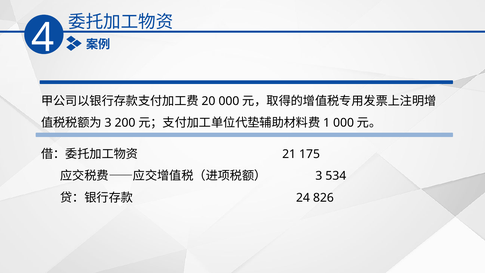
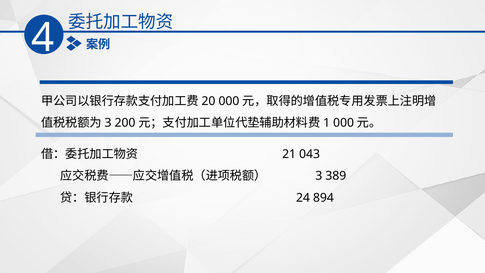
175: 175 -> 043 (310, 154)
534: 534 -> 389 (336, 176)
826: 826 -> 894 (323, 198)
